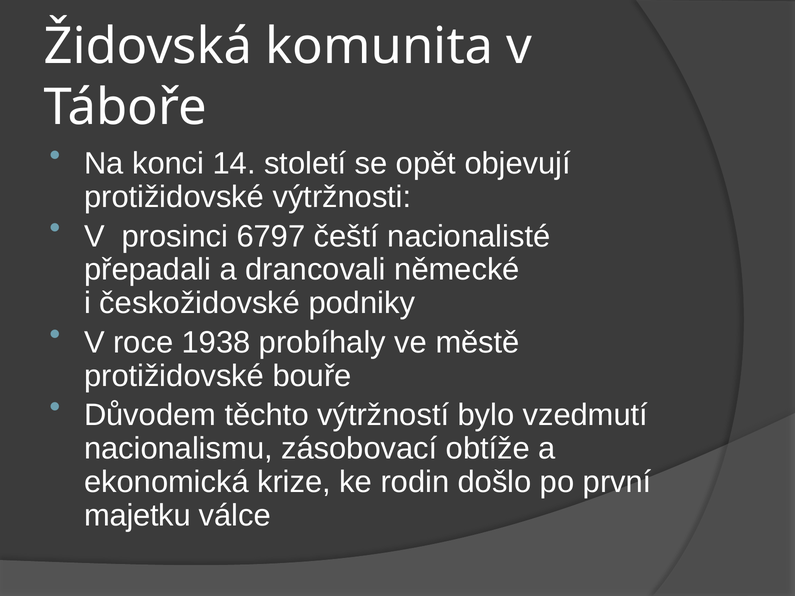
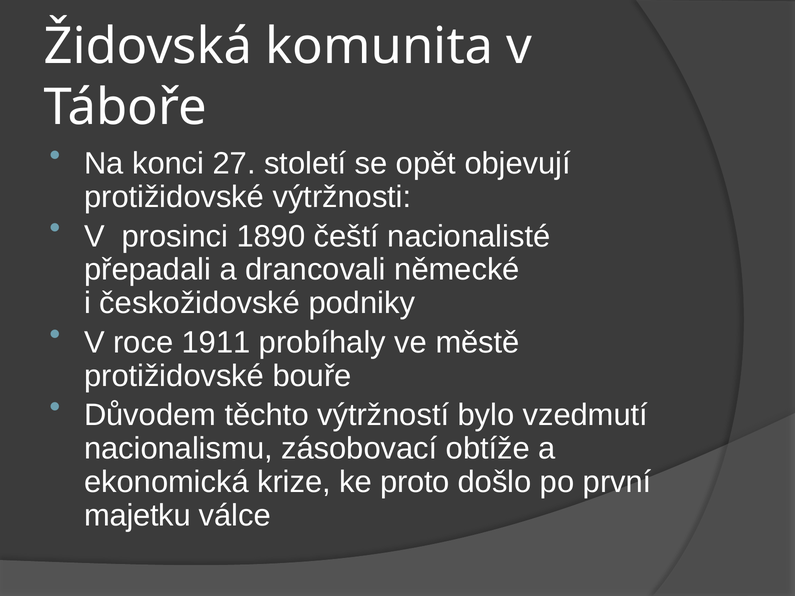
14: 14 -> 27 (234, 164)
6797: 6797 -> 1890 (271, 236)
1938: 1938 -> 1911 (216, 343)
rodin: rodin -> proto (415, 482)
